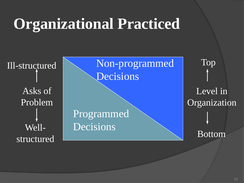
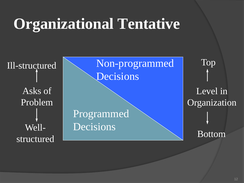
Practiced: Practiced -> Tentative (149, 24)
